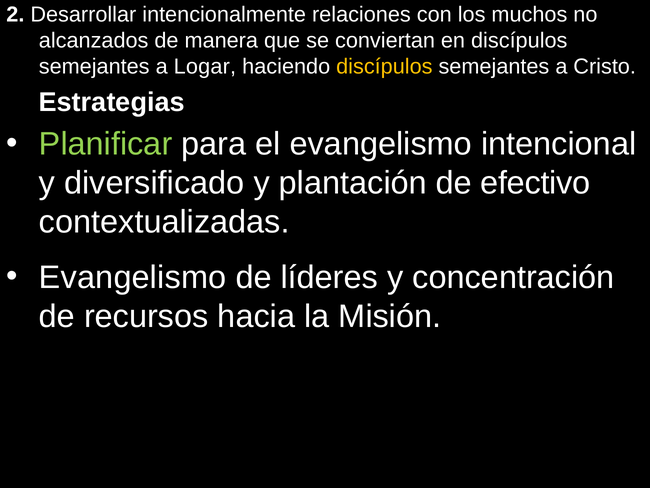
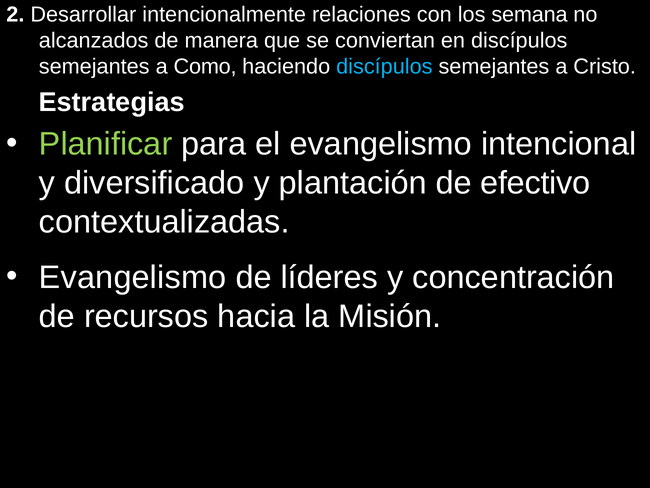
muchos: muchos -> semana (530, 14)
Logar: Logar -> Como (205, 66)
discípulos colour: yellow -> light blue (384, 66)
